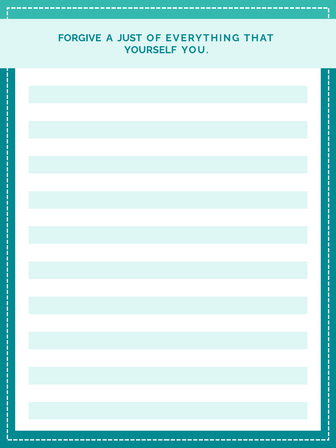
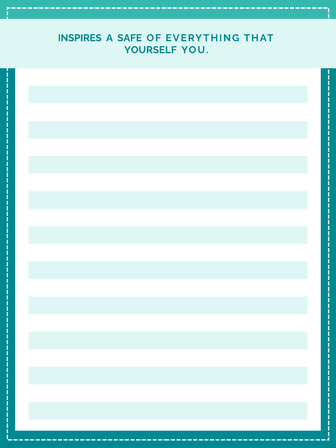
FORGIVE: FORGIVE -> INSPIRES (80, 38)
JUST: JUST -> SAFE (130, 38)
